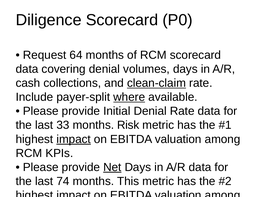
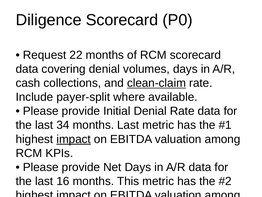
64: 64 -> 22 (76, 55)
where underline: present -> none (129, 97)
33: 33 -> 34 (63, 125)
months Risk: Risk -> Last (128, 125)
Net underline: present -> none (112, 167)
74: 74 -> 16 (63, 181)
